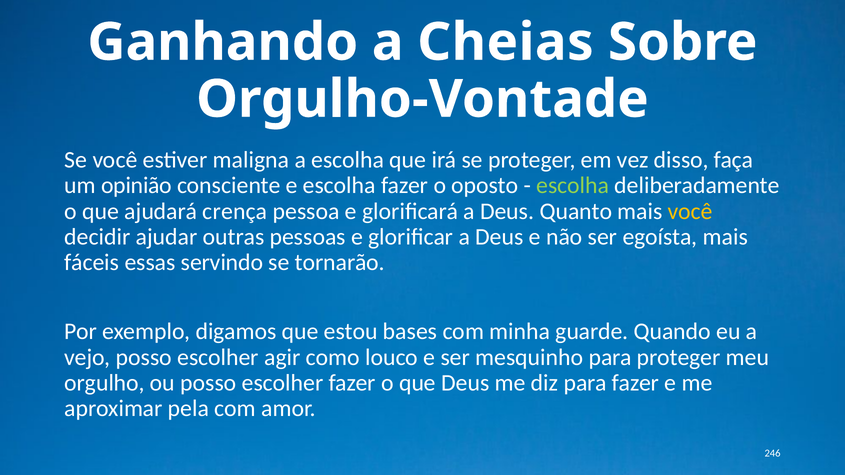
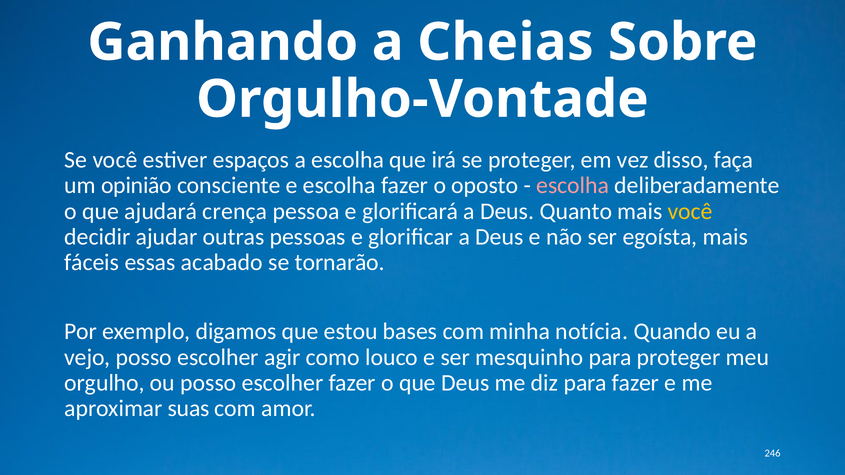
maligna: maligna -> espaços (251, 160)
escolha colour: light green -> pink (573, 186)
servindo: servindo -> acabado (222, 263)
guarde: guarde -> notícia (592, 332)
pela: pela -> suas (189, 409)
